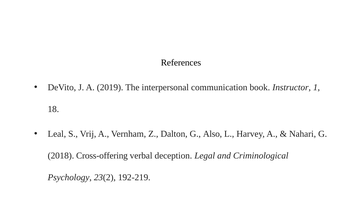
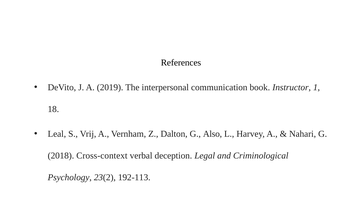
Cross‐offering: Cross‐offering -> Cross‐context (102, 155)
192-219: 192-219 -> 192-113 (134, 177)
